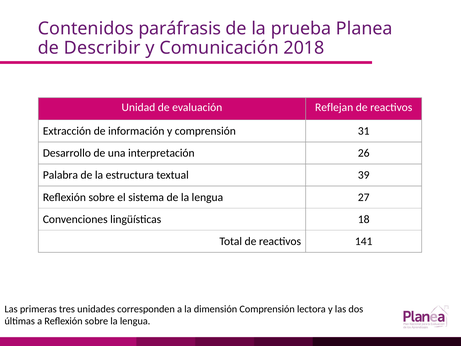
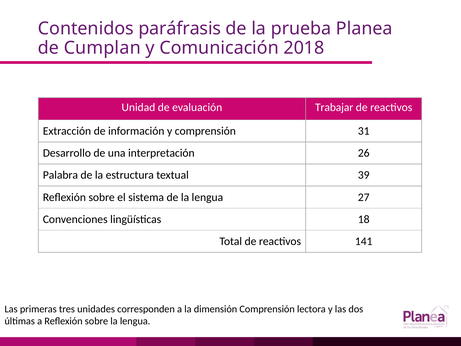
Describir: Describir -> Cumplan (102, 48)
Reflejan: Reflejan -> Trabajar (334, 107)
